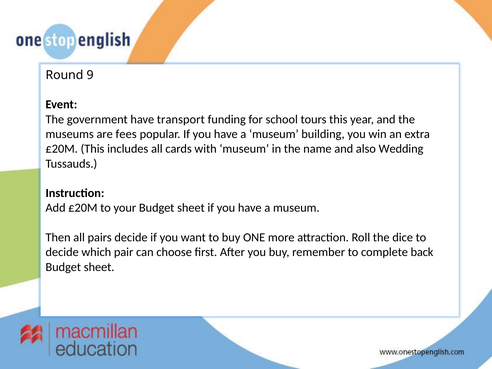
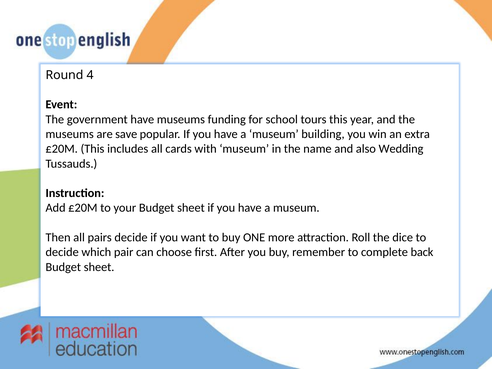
9: 9 -> 4 (90, 75)
have transport: transport -> museums (181, 119)
fees: fees -> save (126, 134)
